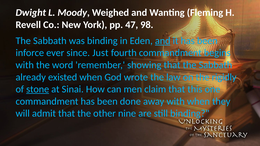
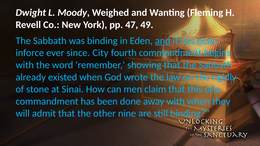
98: 98 -> 49 (147, 25)
Just: Just -> City (100, 53)
stone underline: present -> none (38, 89)
